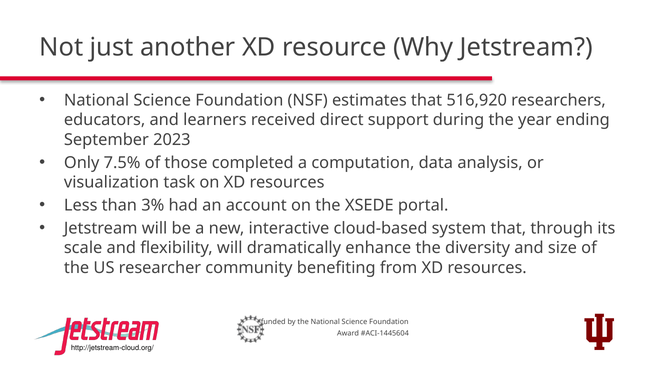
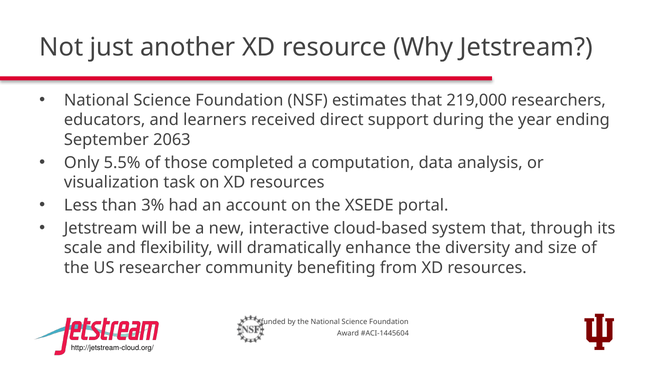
516,920: 516,920 -> 219,000 (477, 100)
2023: 2023 -> 2063 (172, 140)
7.5%: 7.5% -> 5.5% (122, 163)
